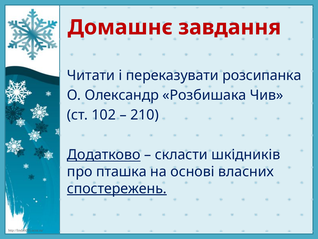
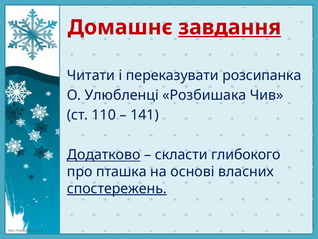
завдання underline: none -> present (230, 27)
Олександр: Олександр -> Улюбленці (122, 95)
102: 102 -> 110 (104, 115)
210: 210 -> 141 (145, 115)
шкідників: шкідників -> глибокого (246, 154)
